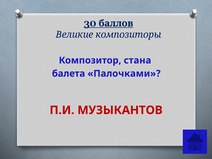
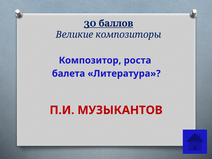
стана: стана -> роста (137, 60)
Палочками: Палочками -> Литература (124, 74)
